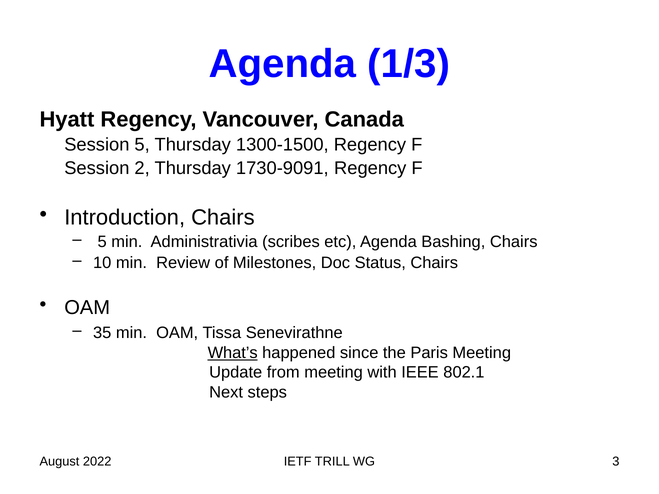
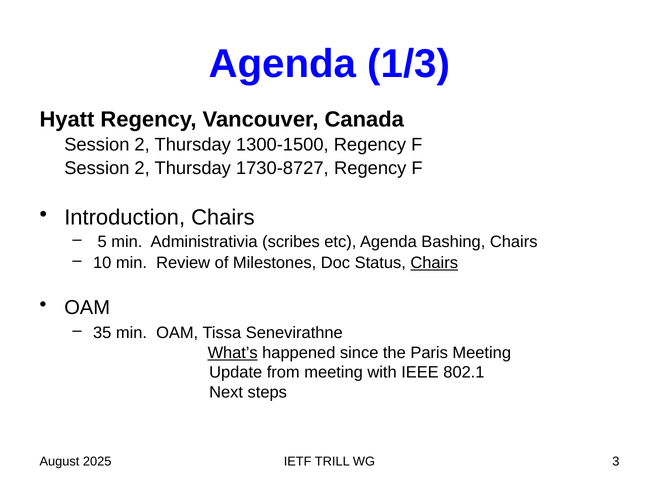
5: 5 -> 2 (142, 145)
1730-9091: 1730-9091 -> 1730-8727 (282, 168)
Chairs underline: none -> present (434, 263)
2022: 2022 -> 2025 (97, 462)
